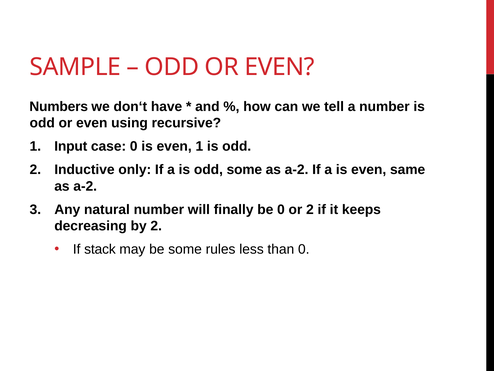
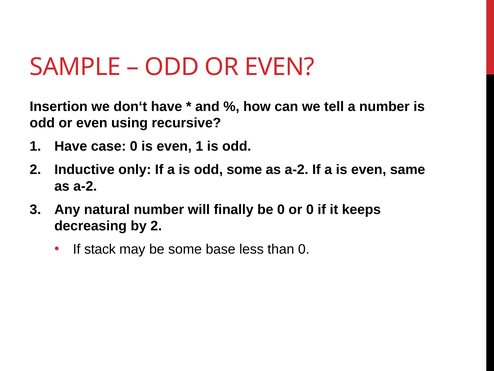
Numbers: Numbers -> Insertion (59, 106)
1 Input: Input -> Have (71, 146)
or 2: 2 -> 0 (310, 209)
rules: rules -> base (221, 249)
